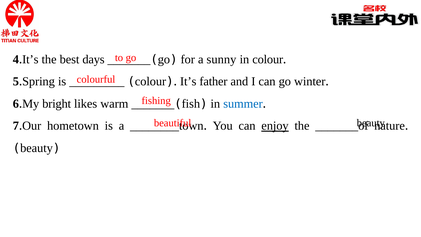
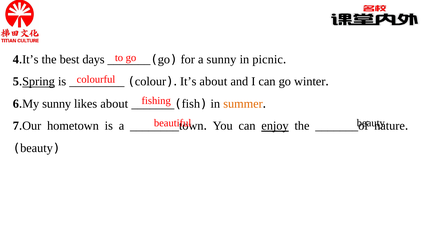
in colour: colour -> picnic (268, 59)
Spring underline: none -> present (39, 82)
It’s father: father -> about (213, 82)
bright: bright -> sunny (57, 104)
likes warm: warm -> about (114, 104)
summer colour: blue -> orange (243, 104)
